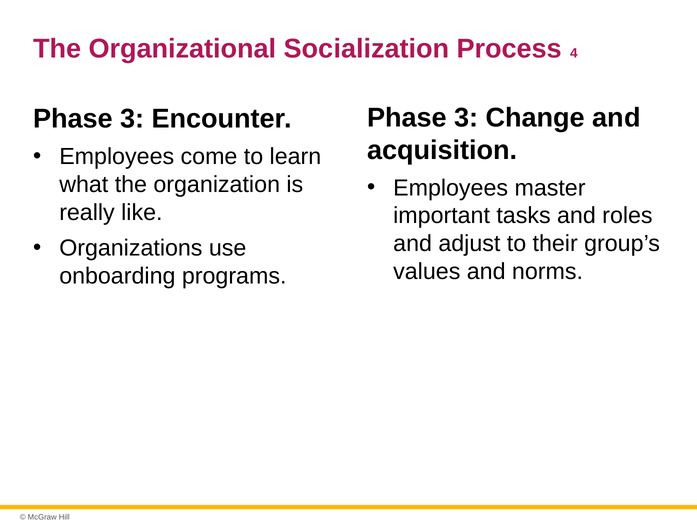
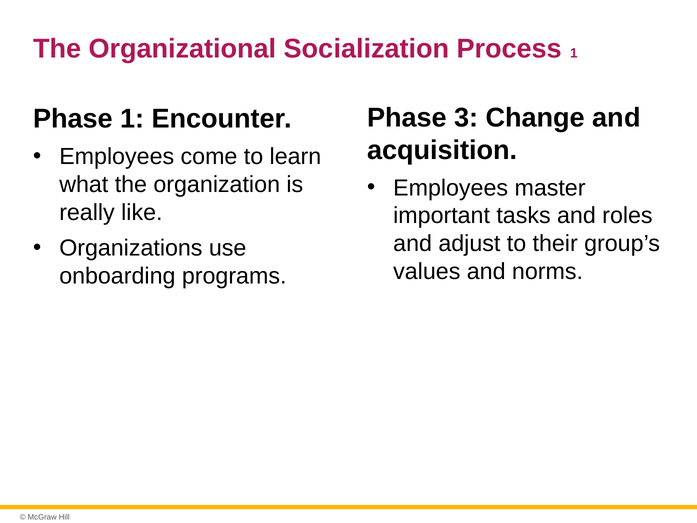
Process 4: 4 -> 1 (574, 53)
3: 3 -> 1 (132, 119)
